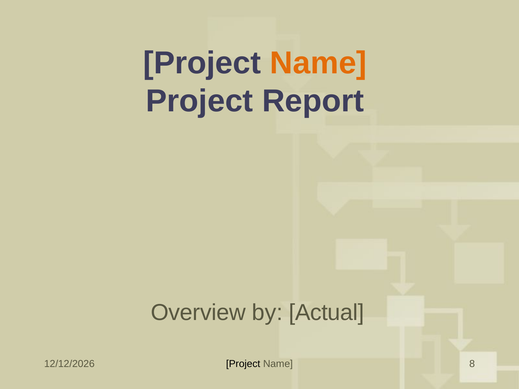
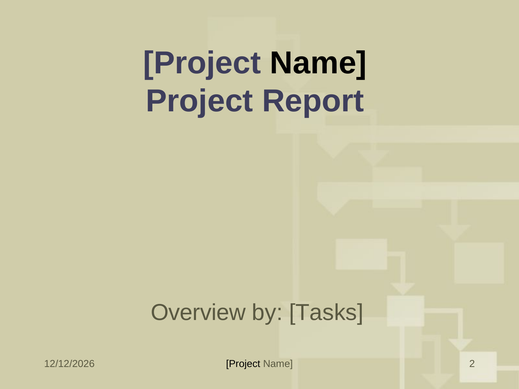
Name colour: orange -> black (318, 63)
Actual: Actual -> Tasks (326, 313)
8: 8 -> 2 (472, 364)
